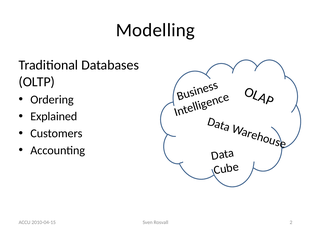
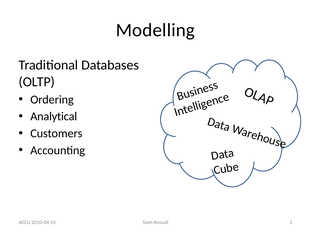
Explained: Explained -> Analytical (54, 117)
